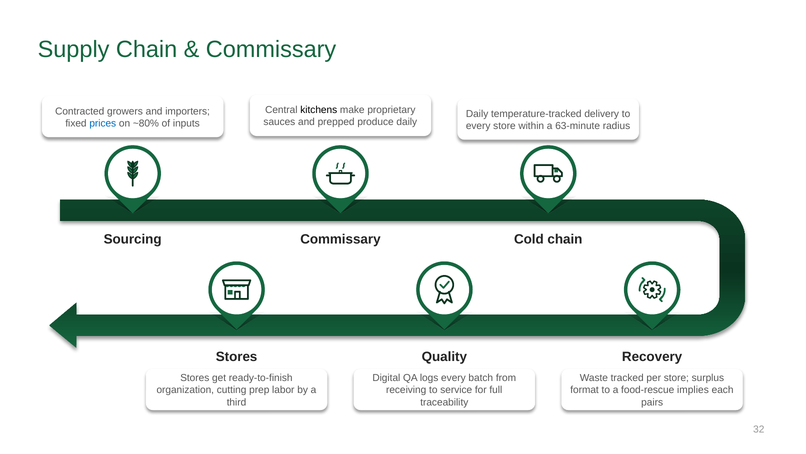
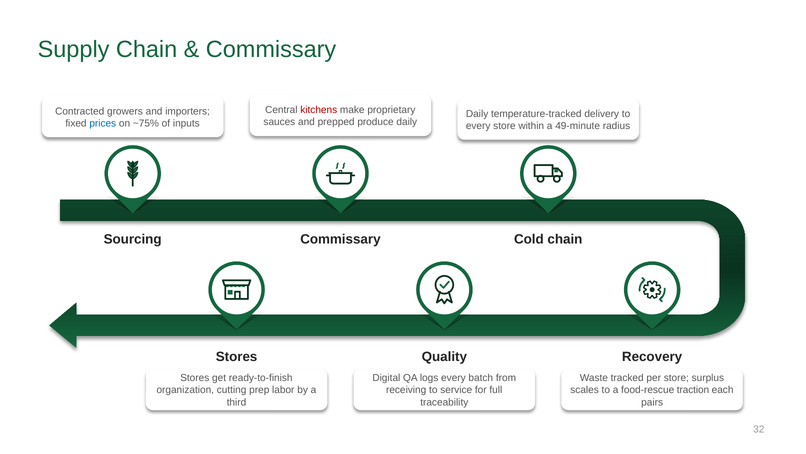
kitchens colour: black -> red (319, 110)
~80%: ~80% -> ~75% (146, 123)
63-minute: 63-minute -> 49-minute (578, 126)
format: format -> scales (585, 390)
implies: implies -> traction (693, 390)
